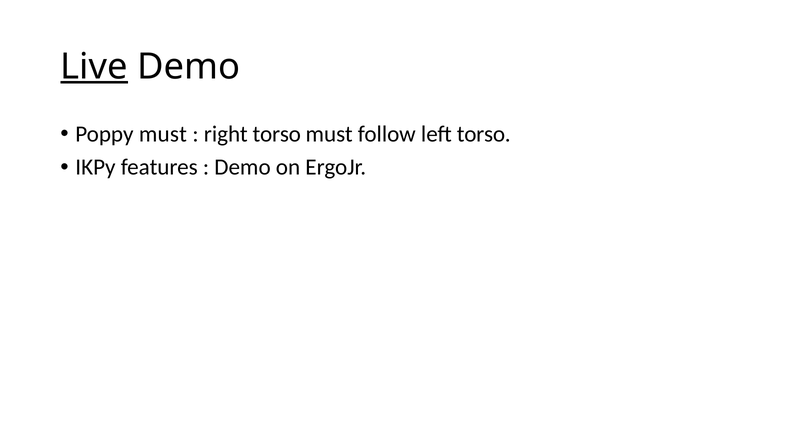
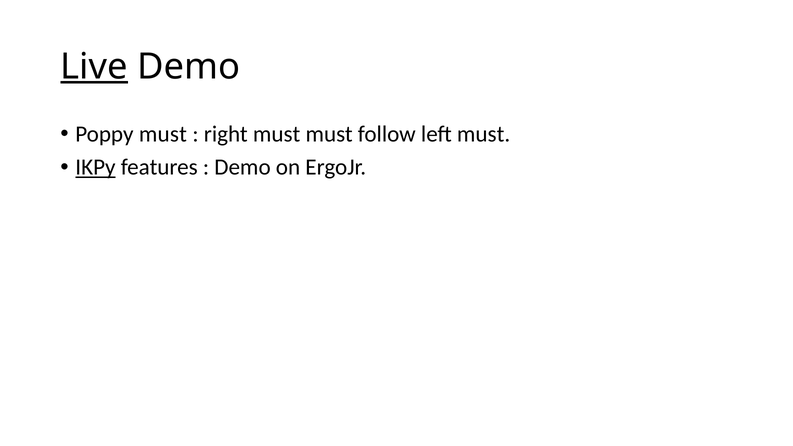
right torso: torso -> must (277, 134)
left torso: torso -> must (484, 134)
IKPy underline: none -> present (95, 167)
